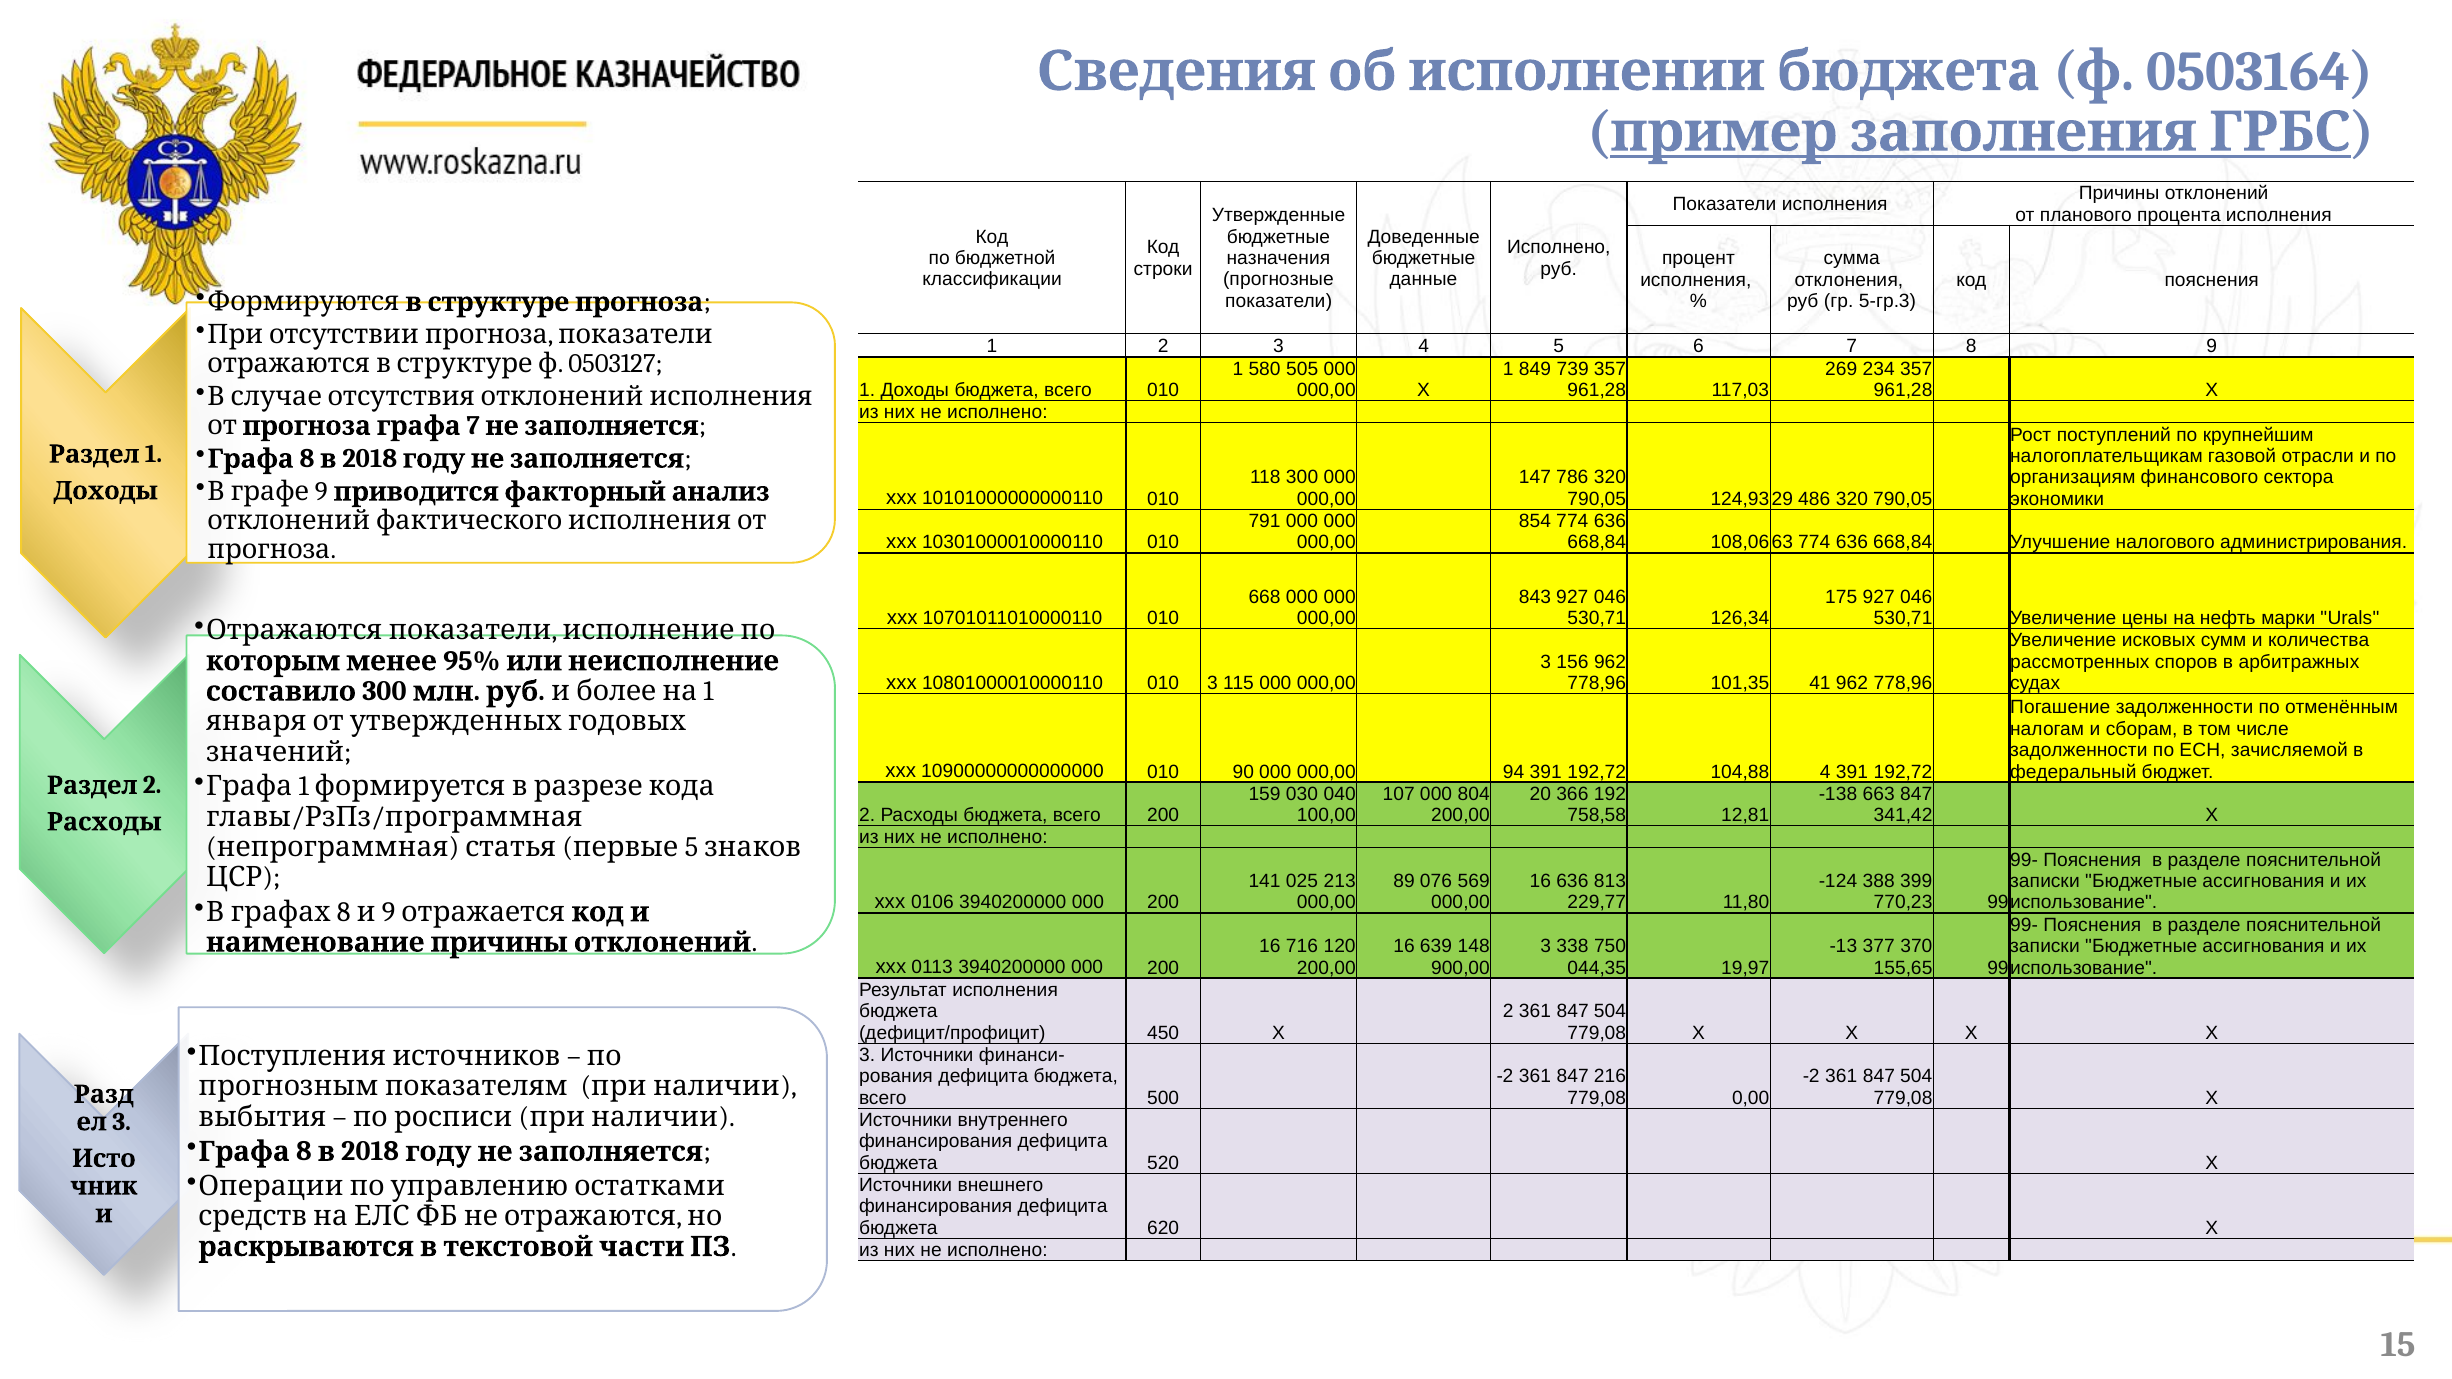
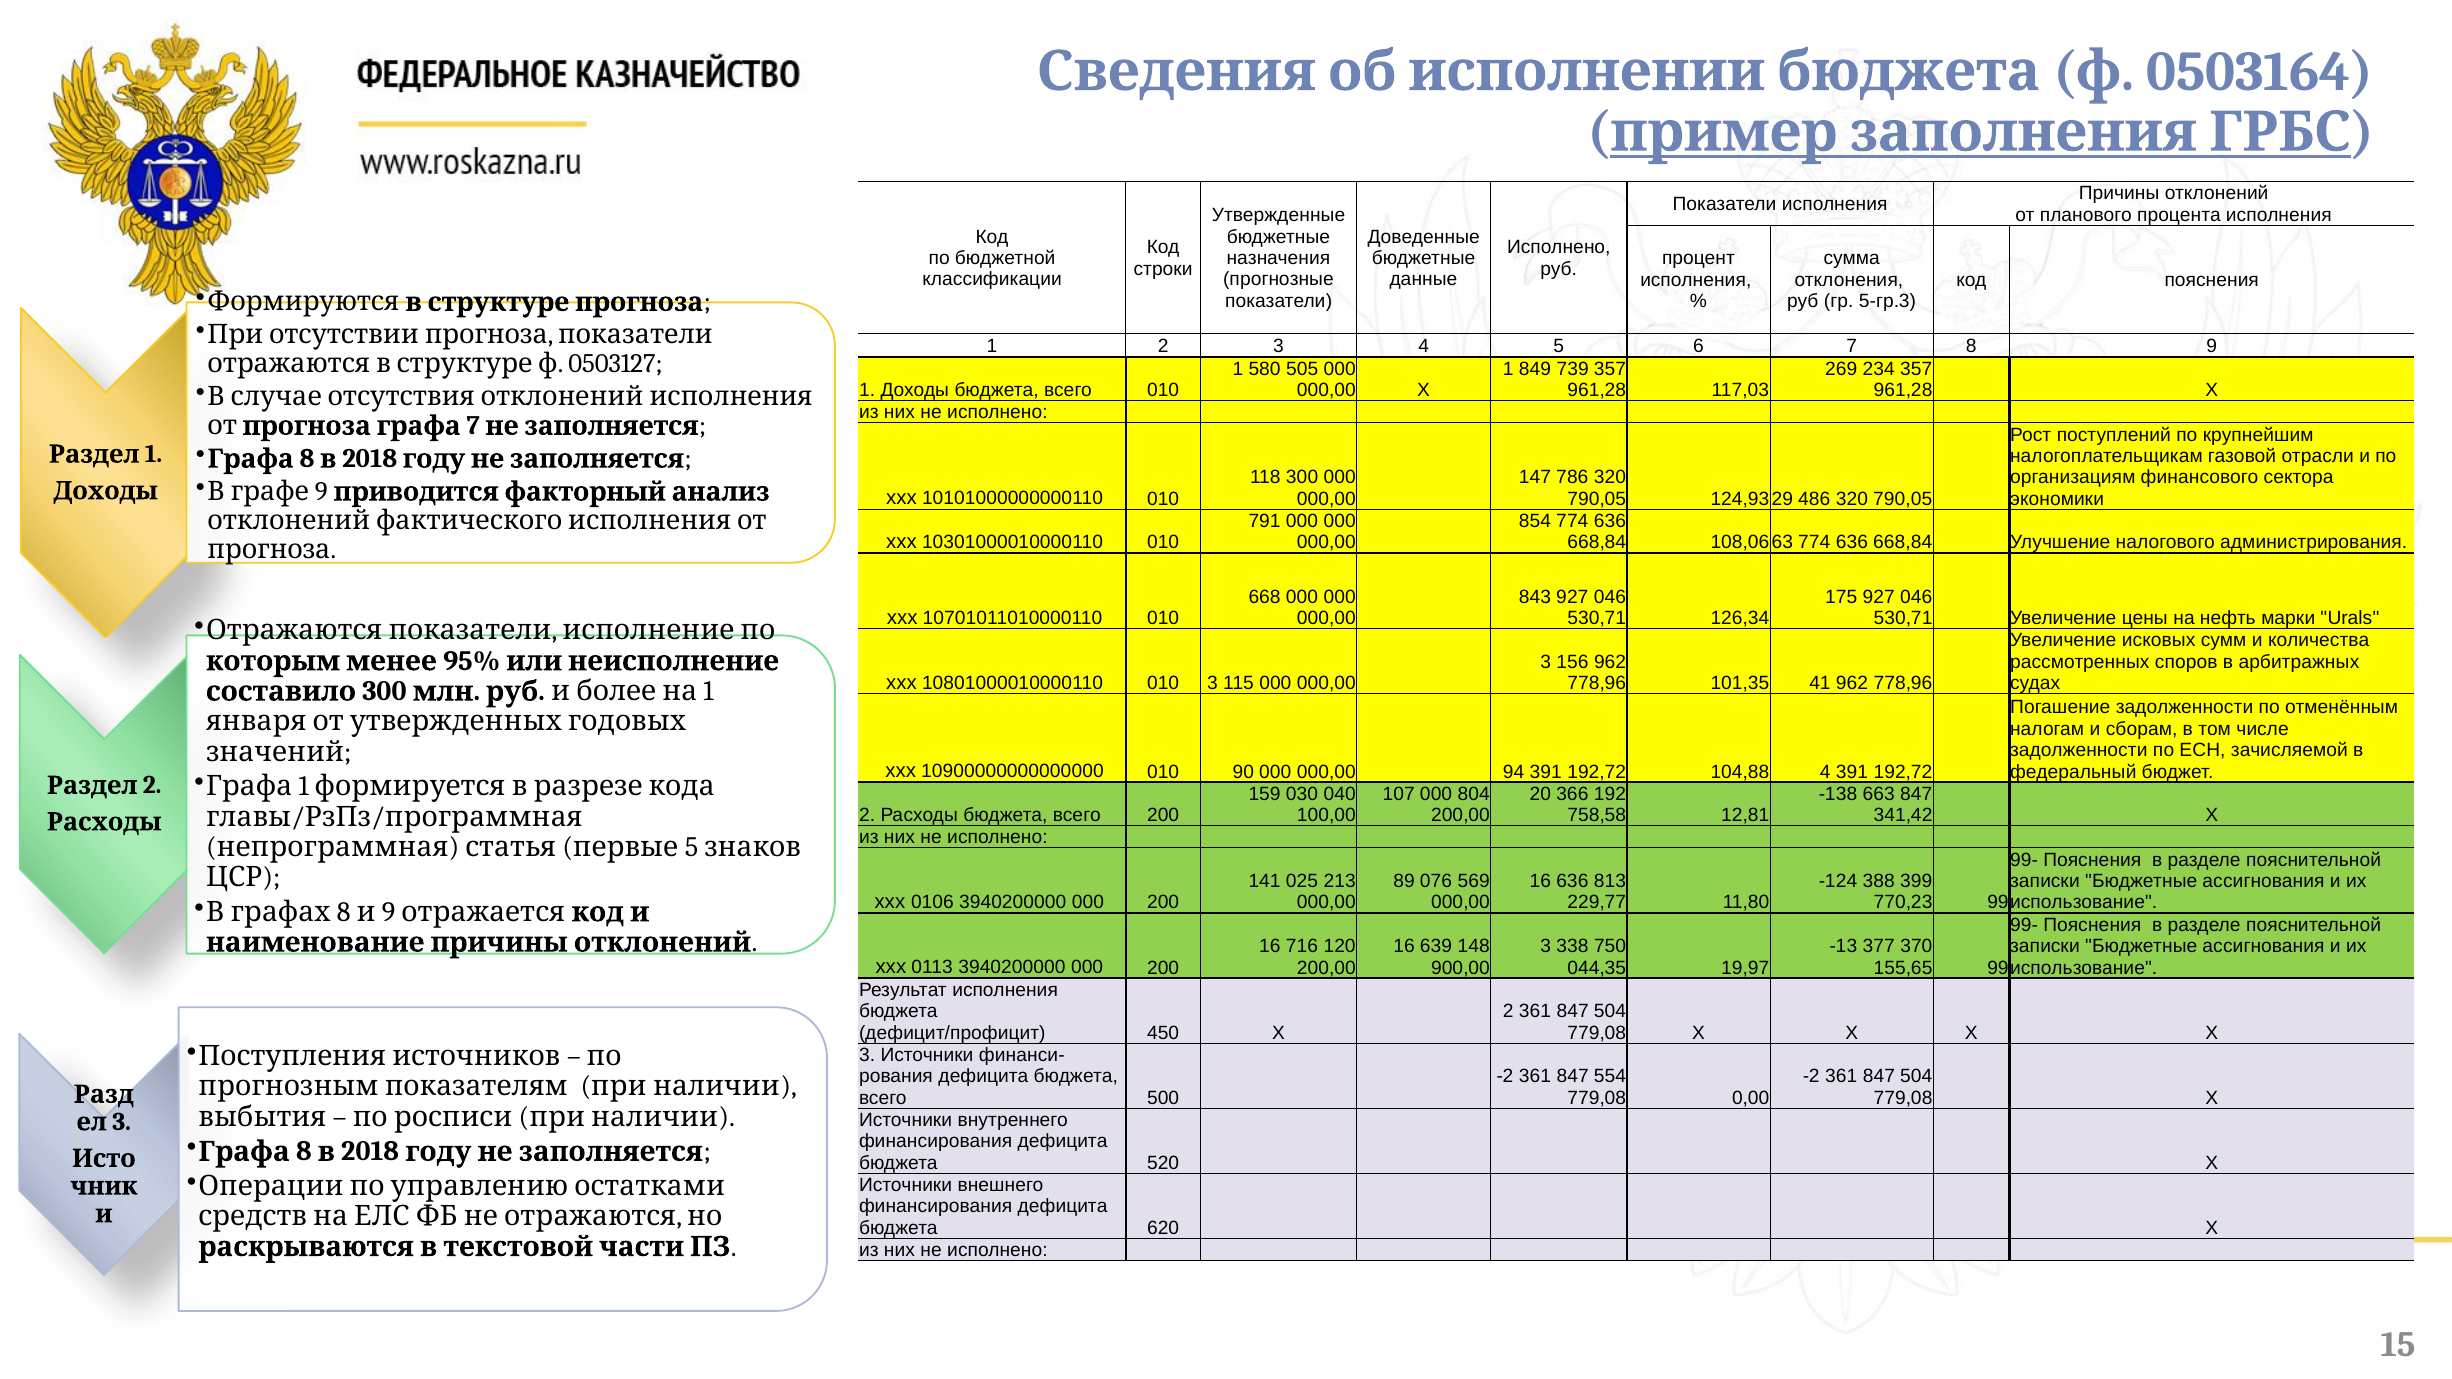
216: 216 -> 554 (1610, 1077)
